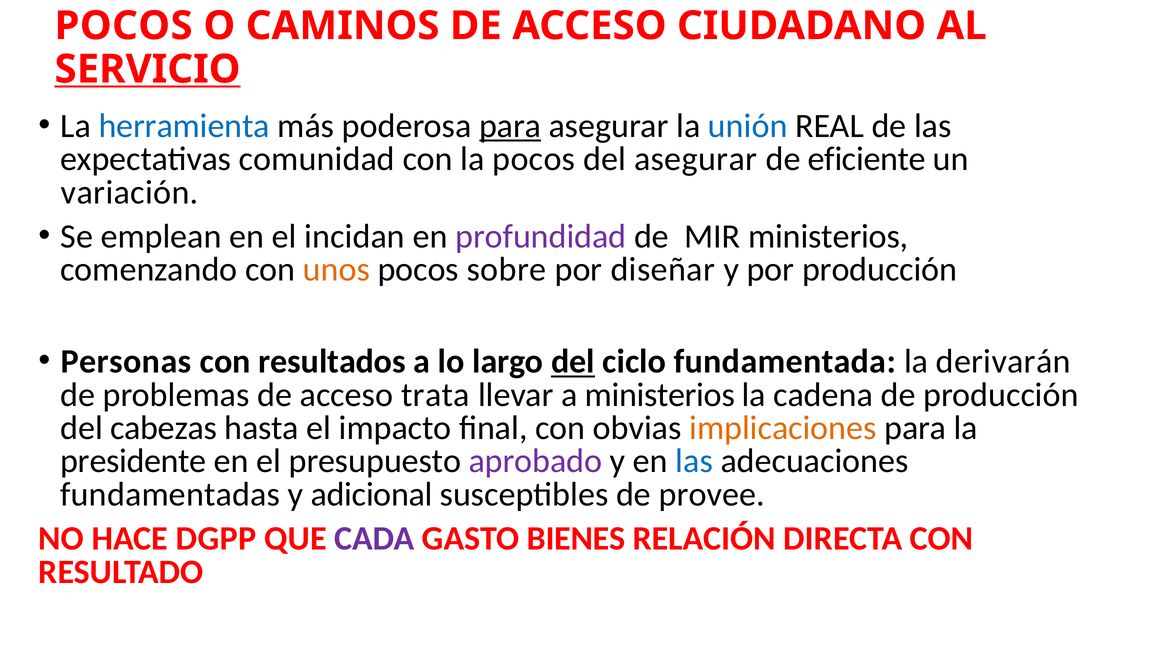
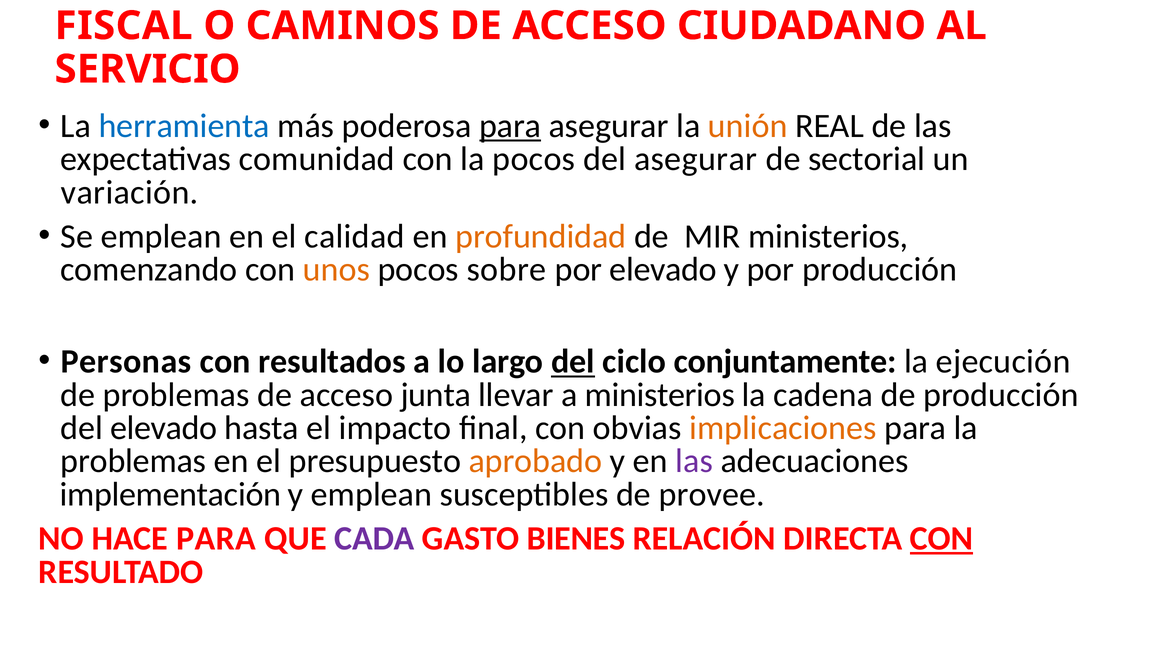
POCOS: POCOS -> FISCAL (124, 26)
SERVICIO underline: present -> none (148, 69)
unión colour: blue -> orange (748, 126)
eficiente: eficiente -> sectorial (867, 159)
incidan: incidan -> calidad (354, 237)
profundidad colour: purple -> orange (541, 237)
por diseñar: diseñar -> elevado (663, 270)
fundamentada: fundamentada -> conjuntamente (785, 362)
derivarán: derivarán -> ejecución (1003, 362)
trata: trata -> junta (436, 395)
del cabezas: cabezas -> elevado (164, 428)
presidente: presidente -> problemas (133, 461)
aprobado colour: purple -> orange (535, 461)
las colour: blue -> purple (694, 461)
fundamentadas: fundamentadas -> implementación (170, 495)
y adicional: adicional -> emplean (372, 495)
HACE DGPP: DGPP -> PARA (216, 539)
CON underline: none -> present (942, 539)
